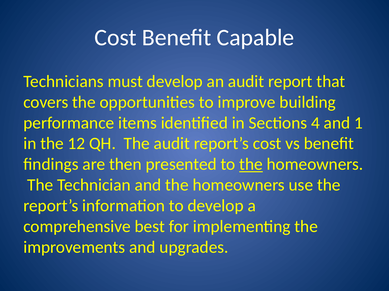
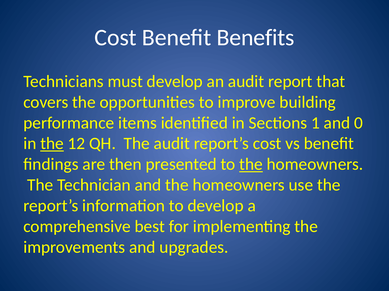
Capable: Capable -> Benefits (256, 38)
4: 4 -> 1 (315, 123)
1: 1 -> 0 (358, 123)
the underline: none -> present (52, 144)
